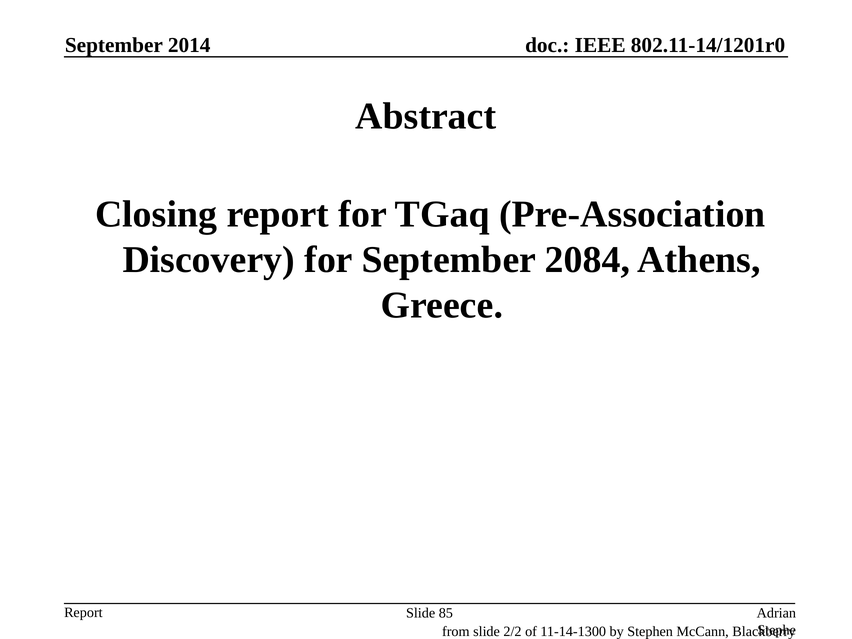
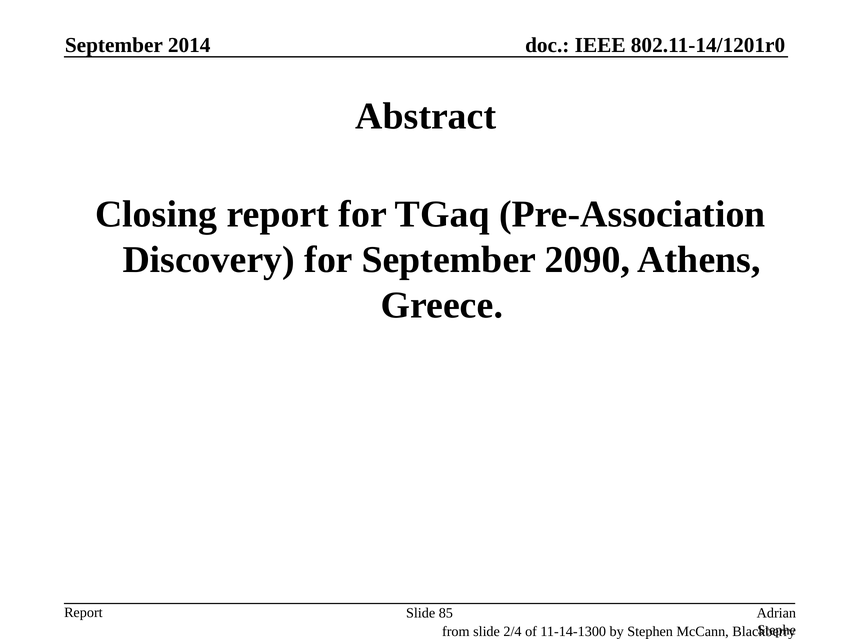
2084: 2084 -> 2090 (588, 260)
2/2: 2/2 -> 2/4 (513, 631)
